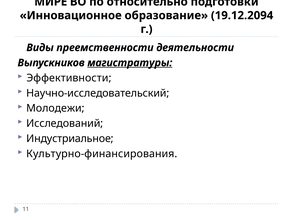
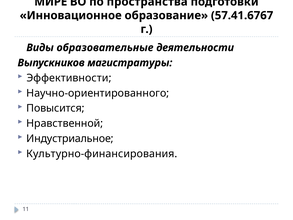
относительно: относительно -> пространства (147, 2)
19.12.2094: 19.12.2094 -> 57.41.6767 (242, 15)
преемственности: преемственности -> образовательные (105, 48)
магистратуры underline: present -> none (130, 63)
Научно-исследовательский: Научно-исследовательский -> Научно-ориентированного (98, 93)
Молодежи: Молодежи -> Повысится (55, 108)
Исследований: Исследований -> Нравственной (65, 123)
